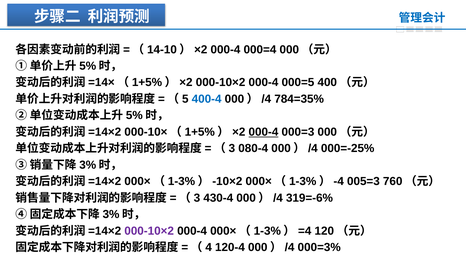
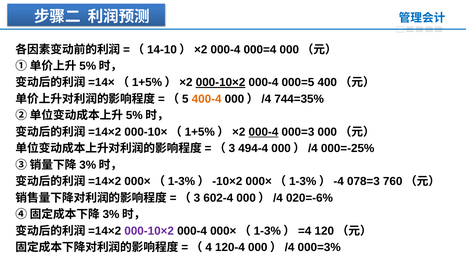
000-10×2 underline: none -> present (221, 83)
400-4 colour: blue -> orange (207, 99)
784=35%: 784=35% -> 744=35% (299, 99)
080-4: 080-4 -> 494-4 (253, 149)
005=3: 005=3 -> 078=3 (363, 182)
430-4: 430-4 -> 602-4 (218, 198)
319=-6%: 319=-6% -> 020=-6% (309, 198)
